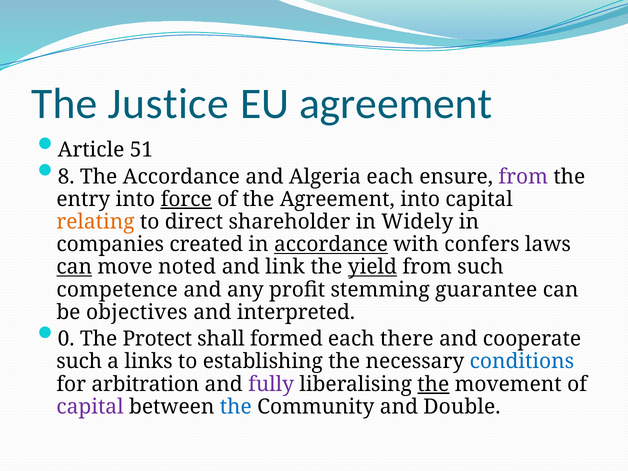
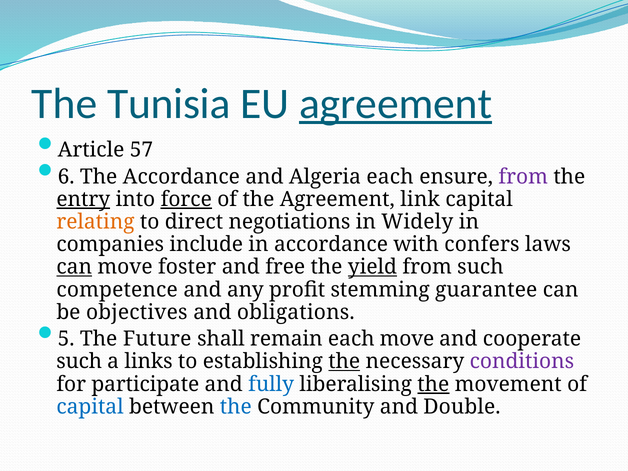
Justice: Justice -> Tunisia (169, 104)
agreement underline: none -> present (396, 104)
51: 51 -> 57 (141, 150)
8: 8 -> 6 (66, 177)
entry underline: none -> present (83, 199)
Agreement into: into -> link (420, 199)
shareholder: shareholder -> negotiations (289, 222)
created: created -> include (206, 244)
accordance underline: present -> none (331, 244)
noted: noted -> foster (187, 267)
link: link -> free (285, 267)
interpreted: interpreted -> obligations (296, 312)
0: 0 -> 5 (66, 339)
Protect: Protect -> Future (157, 339)
formed: formed -> remain (286, 339)
each there: there -> move (407, 339)
the underline: none -> present (344, 362)
conditions colour: blue -> purple (522, 362)
arbitration: arbitration -> participate (145, 384)
fully colour: purple -> blue (271, 384)
capital colour: purple -> blue (90, 407)
